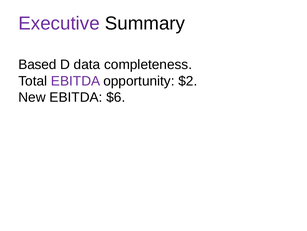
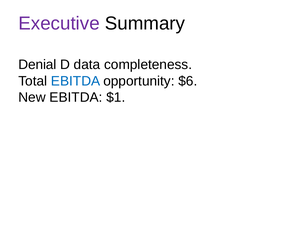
Based: Based -> Denial (37, 64)
EBITDA colour: purple -> blue (76, 81)
$2: $2 -> $6 (188, 81)
$6: $6 -> $1 (116, 97)
